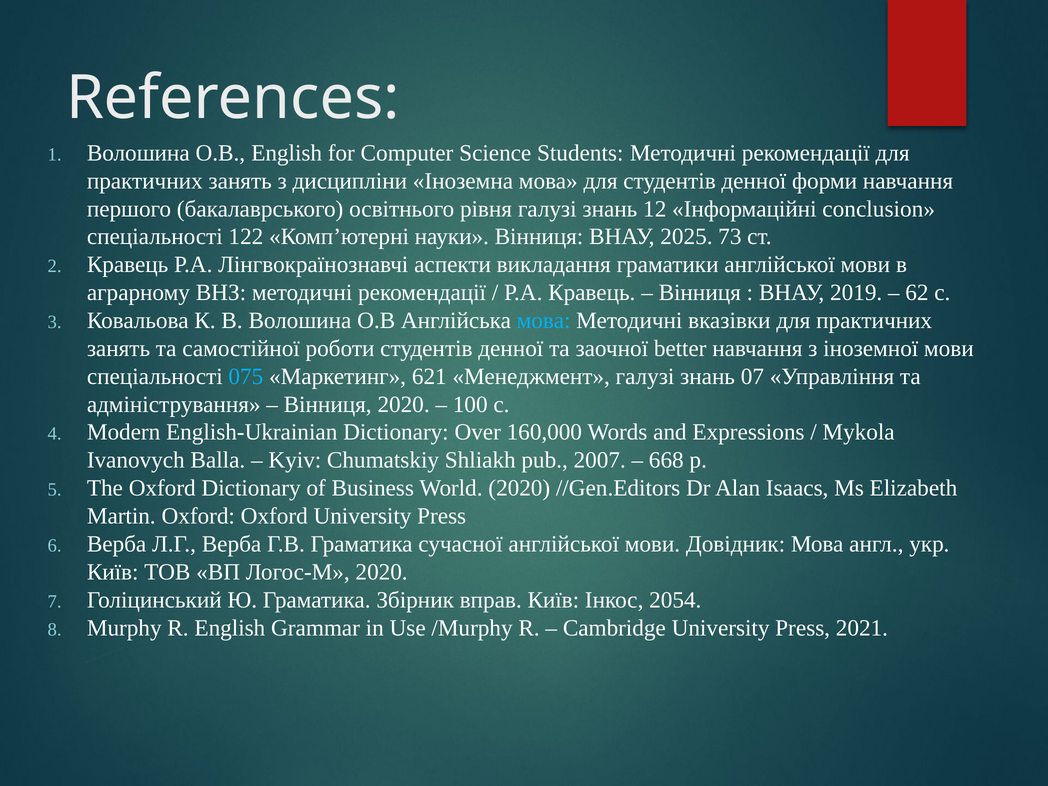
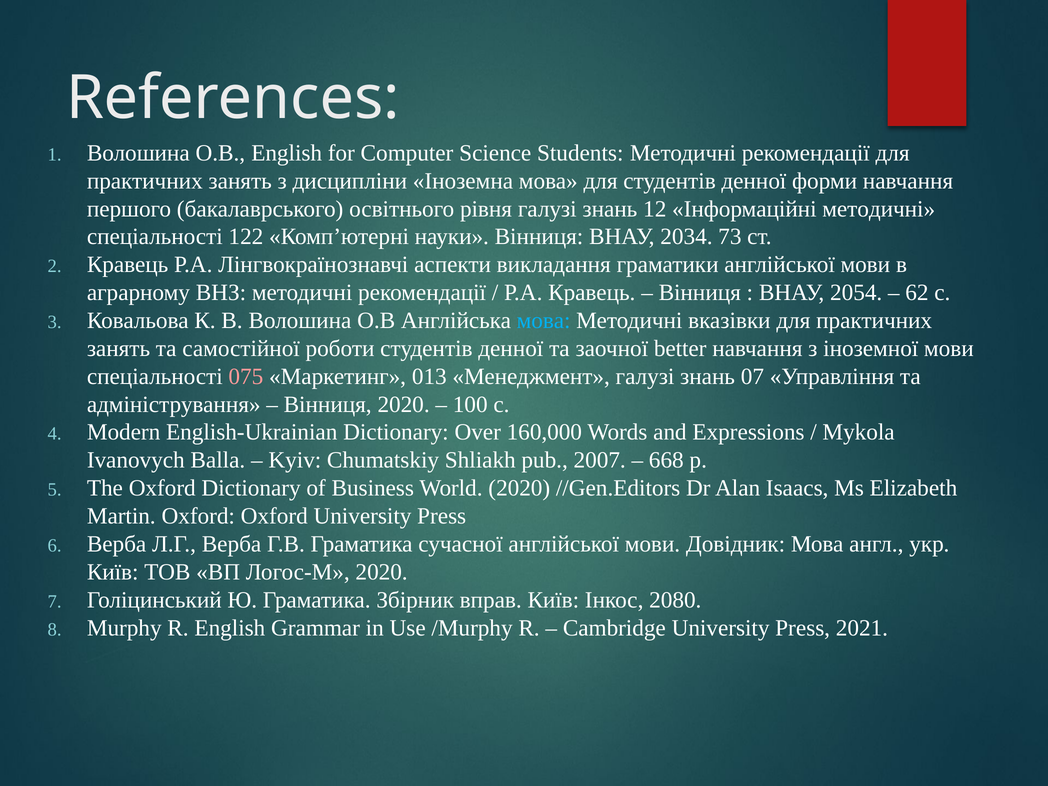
Інформаційні conclusion: conclusion -> методичні (879, 209)
2025: 2025 -> 2034 (686, 237)
2019: 2019 -> 2054 (856, 293)
075 colour: light blue -> pink (246, 376)
621: 621 -> 013 (429, 376)
2054: 2054 -> 2080 (675, 600)
